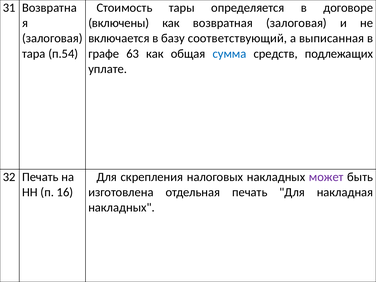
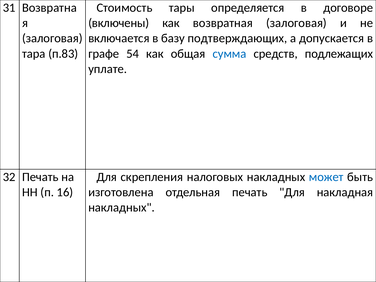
соответствующий: соответствующий -> подтверждающих (237, 38)
выписанная: выписанная -> допускается (332, 38)
п.54: п.54 -> п.83 (63, 54)
63: 63 -> 54 (133, 54)
может colour: purple -> blue (326, 177)
